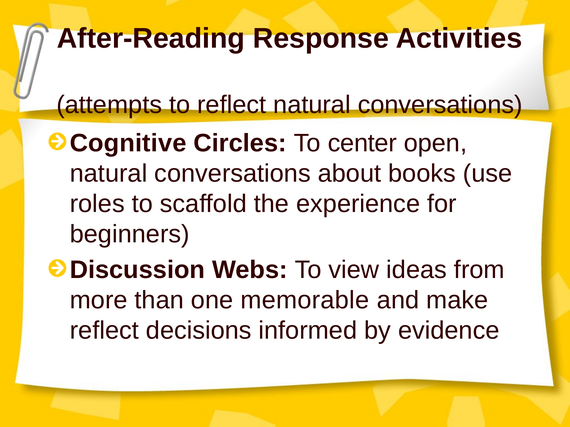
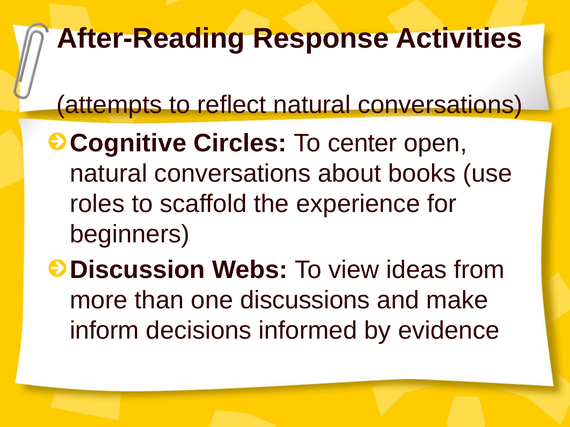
memorable: memorable -> discussions (305, 300)
reflect: reflect -> inform (104, 331)
